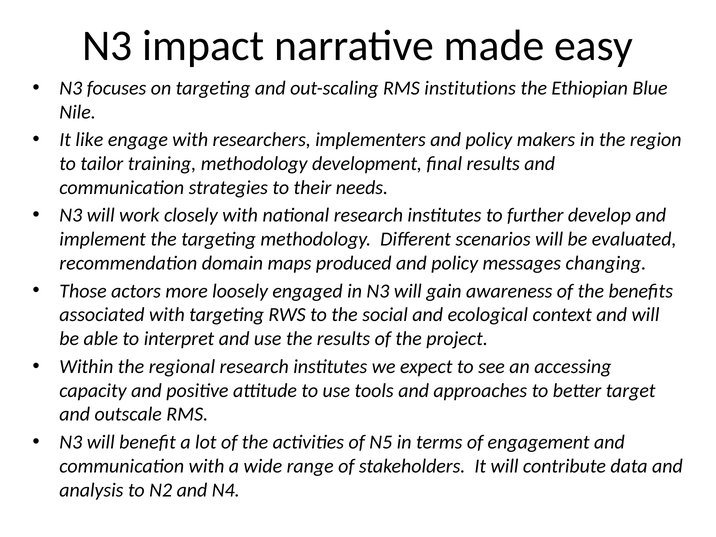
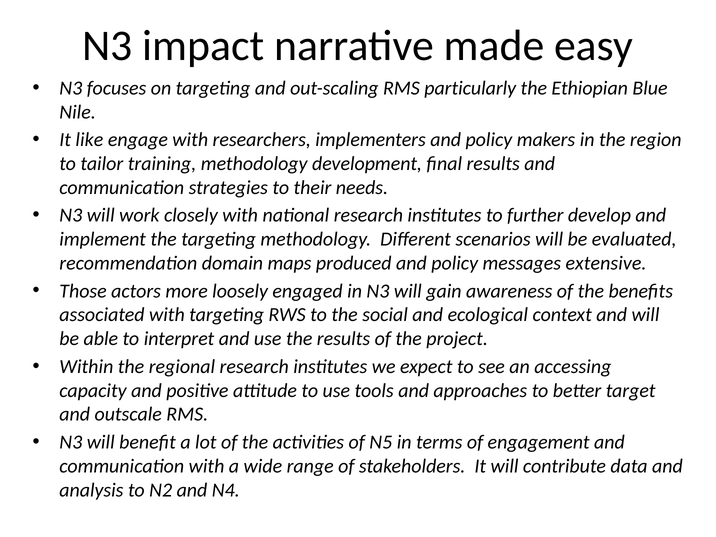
institutions: institutions -> particularly (470, 88)
changing: changing -> extensive (606, 263)
